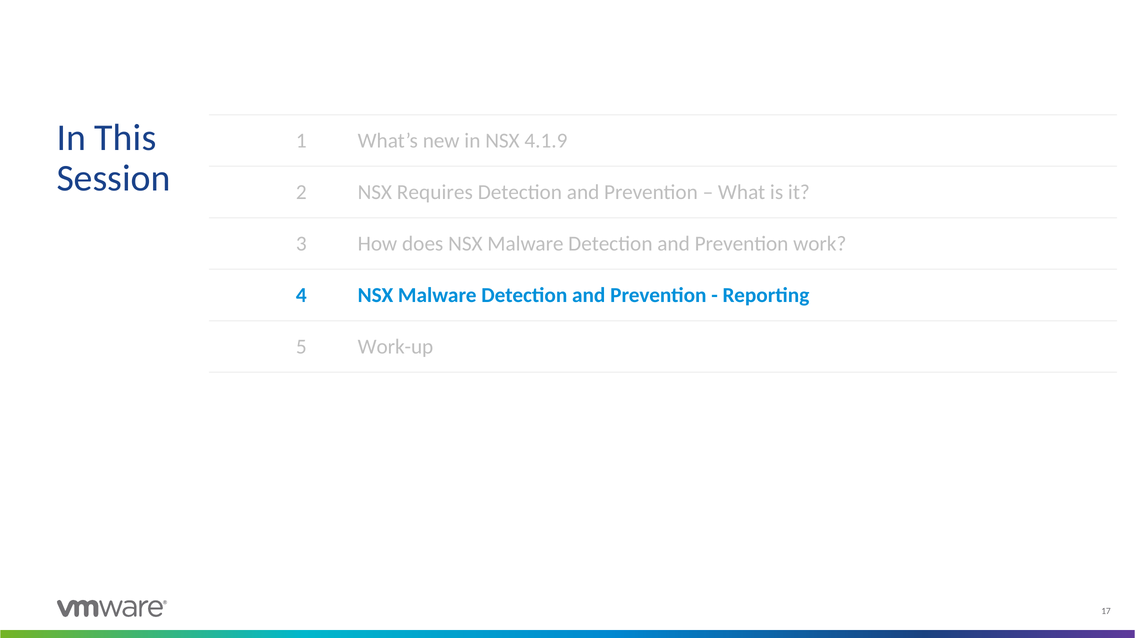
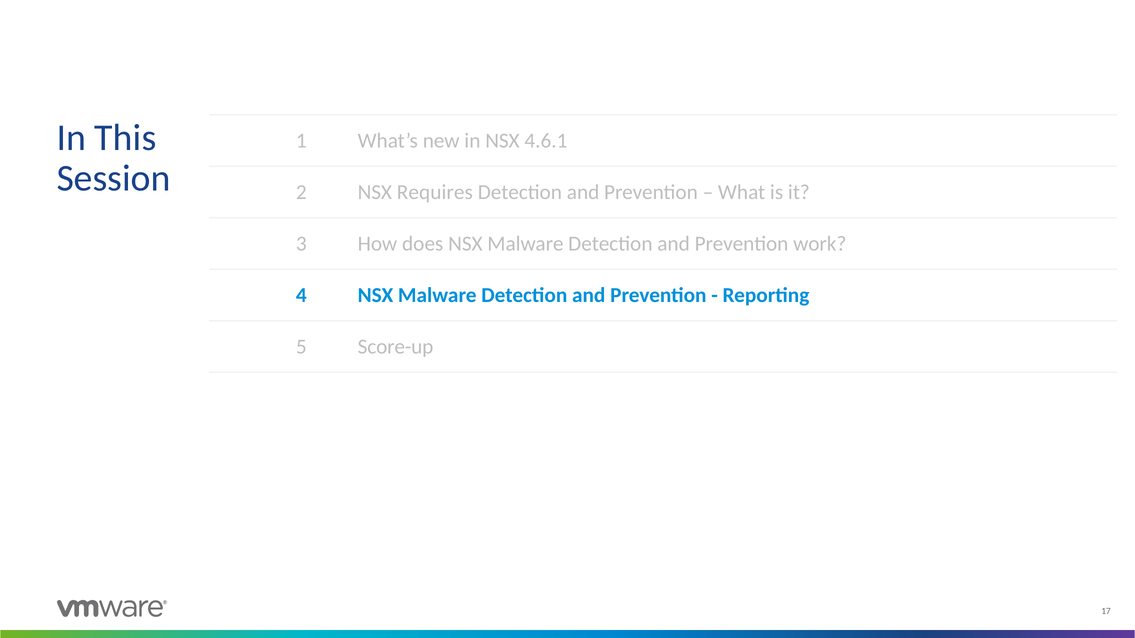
4.1.9: 4.1.9 -> 4.6.1 (546, 141)
Work-up: Work-up -> Score-up (396, 347)
